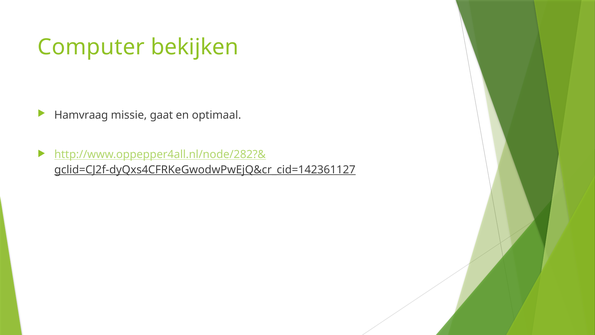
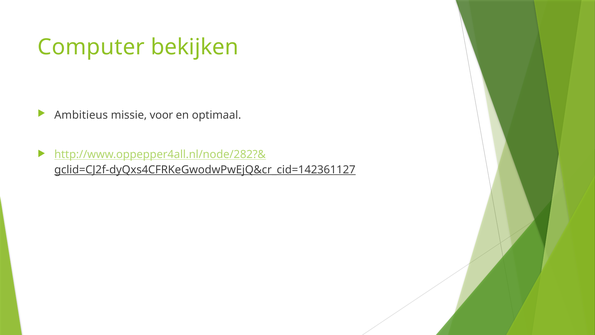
Hamvraag: Hamvraag -> Ambitieus (81, 115)
gaat: gaat -> voor (161, 115)
